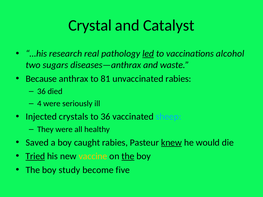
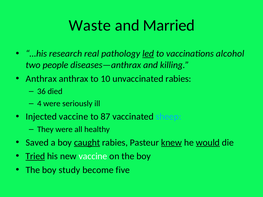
Crystal: Crystal -> Waste (90, 25)
Catalyst: Catalyst -> Married (169, 25)
sugars: sugars -> people (55, 65)
waste: waste -> killing (175, 65)
Because: Because -> Anthrax (41, 79)
81: 81 -> 10 (105, 79)
Injected crystals: crystals -> vaccine (74, 117)
to 36: 36 -> 87 (105, 117)
caught underline: none -> present (87, 143)
would underline: none -> present (208, 143)
vaccine colour: yellow -> white (93, 156)
the underline: present -> none (128, 156)
